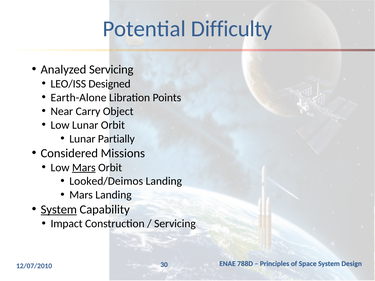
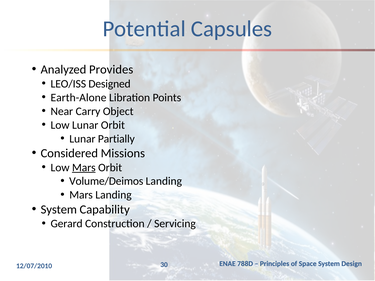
Difficulty: Difficulty -> Capsules (232, 29)
Analyzed Servicing: Servicing -> Provides (111, 70)
Looked/Deimos: Looked/Deimos -> Volume/Deimos (106, 181)
System underline: present -> none (59, 210)
Impact: Impact -> Gerard (67, 224)
